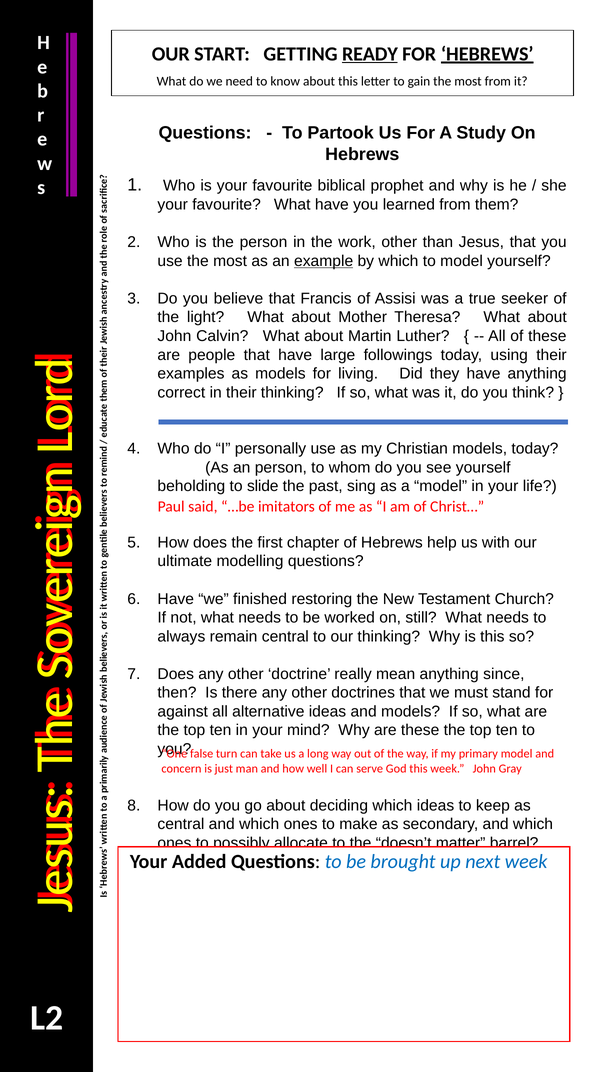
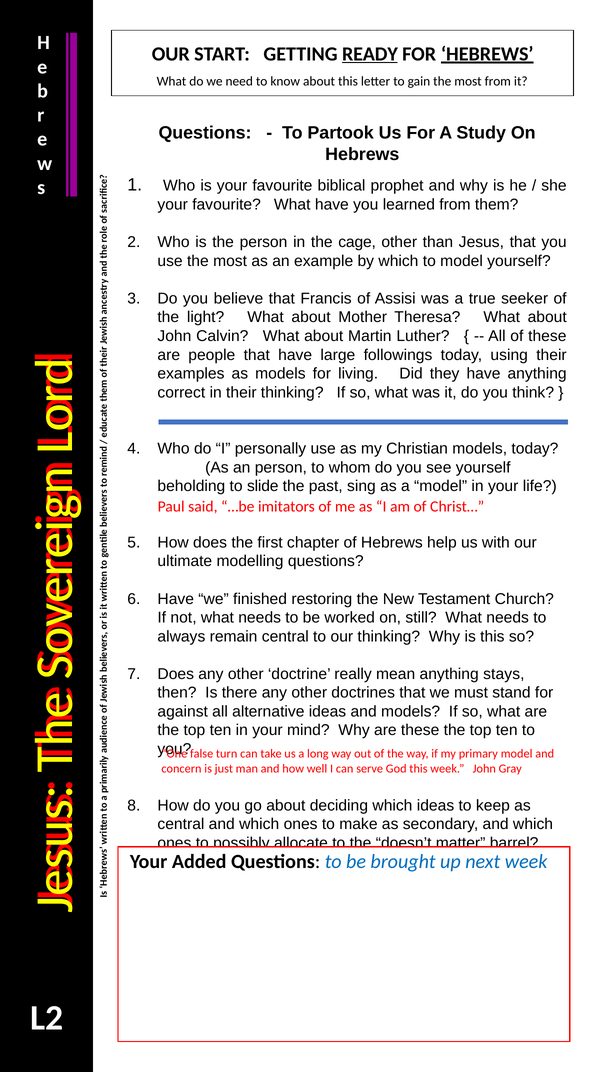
work: work -> cage (357, 242)
example underline: present -> none (324, 261)
since: since -> stays (504, 674)
